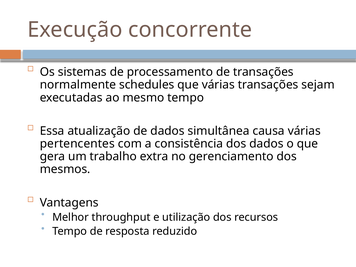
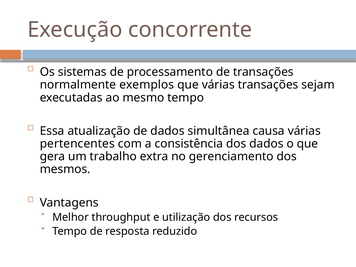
schedules: schedules -> exemplos (147, 85)
